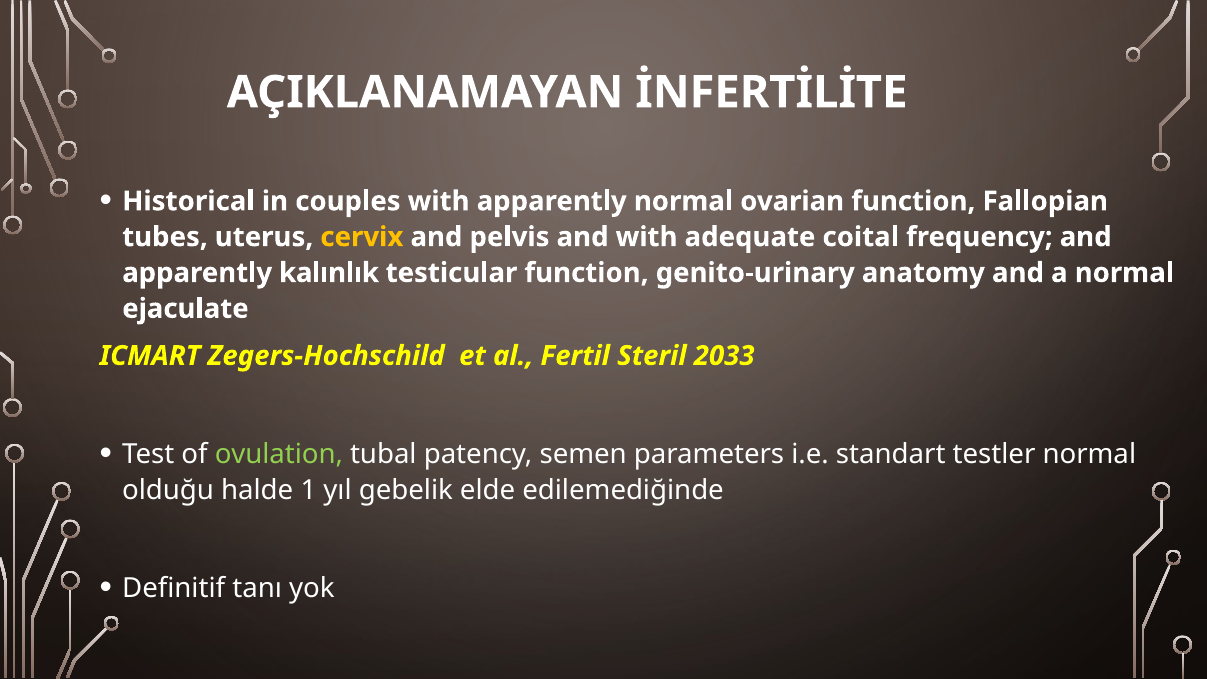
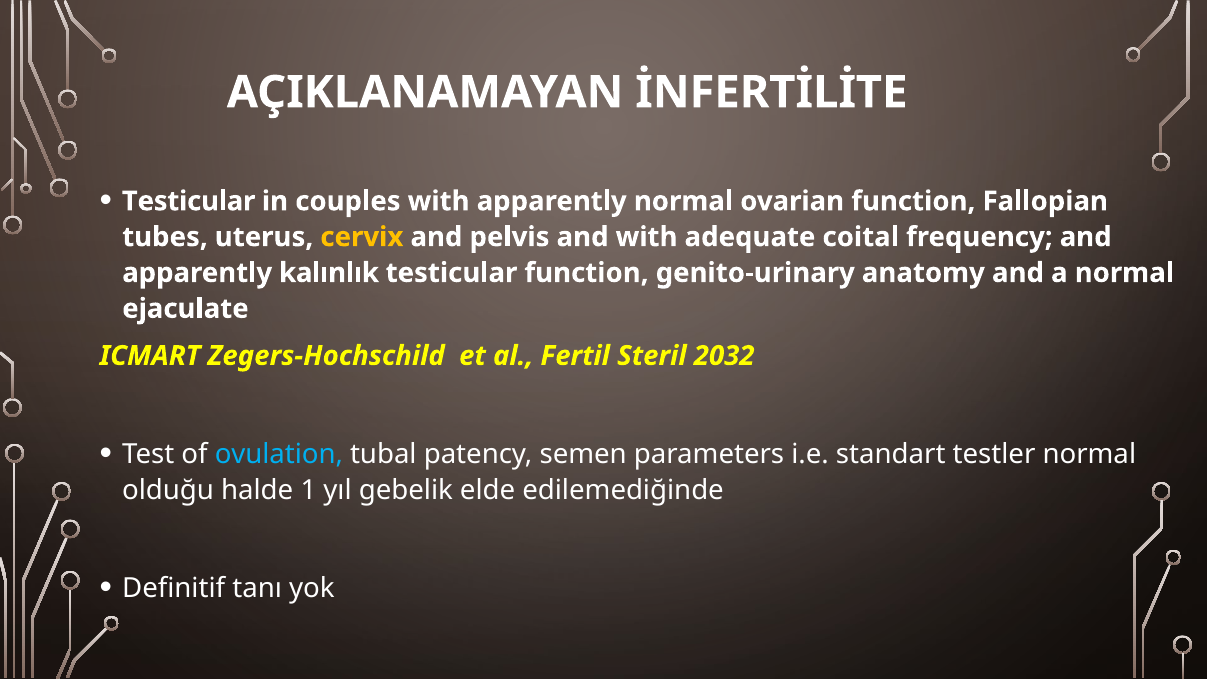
Historical: Historical -> Testicular (189, 201)
2033: 2033 -> 2032 (724, 356)
ovulation colour: light green -> light blue (279, 454)
